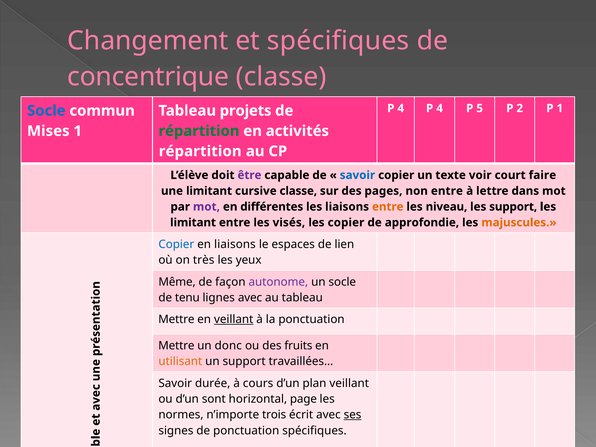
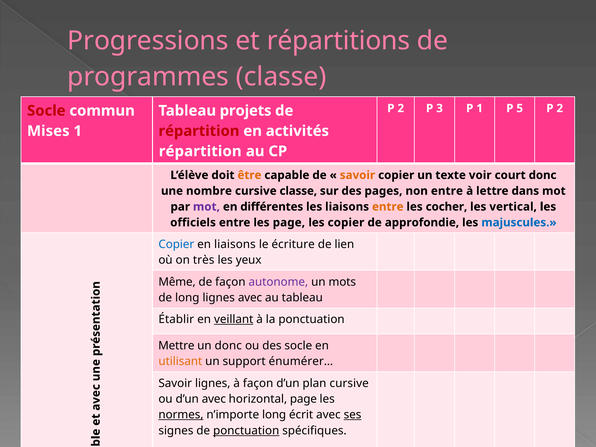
Changement: Changement -> Progressions (148, 41)
et spécifiques: spécifiques -> répartitions (338, 41)
concentrique: concentrique -> programmes (148, 77)
4: 4 -> 2 (401, 108)
4: 4 -> 3 (440, 108)
P 5: 5 -> 1 (480, 108)
2: 2 -> 5 (520, 108)
1: 1 -> 2 (560, 108)
Socle colour: blue -> red (46, 111)
répartition colour: green -> red (199, 131)
être colour: purple -> orange (249, 175)
savoir colour: blue -> orange (357, 175)
court faire: faire -> donc (543, 175)
une limitant: limitant -> nombre (209, 191)
niveau: niveau -> cocher (446, 207)
les support: support -> vertical (513, 207)
limitant: limitant -> officiels (193, 223)
les visés: visés -> page (289, 223)
majuscules colour: orange -> blue (519, 223)
espaces: espaces -> écriture (293, 244)
un socle: socle -> mots (342, 282)
de tenu: tenu -> long (187, 298)
Mettre: Mettre -> Établir (176, 319)
des fruits: fruits -> socle (298, 346)
travaillées…: travaillées… -> énumérer… (301, 361)
Savoir durée: durée -> lignes (213, 383)
à cours: cours -> façon (258, 383)
plan veillant: veillant -> cursive (349, 383)
d’un sont: sont -> avec (214, 399)
normes underline: none -> present (181, 415)
n’importe trois: trois -> long (274, 415)
ponctuation underline: none -> present (246, 431)
